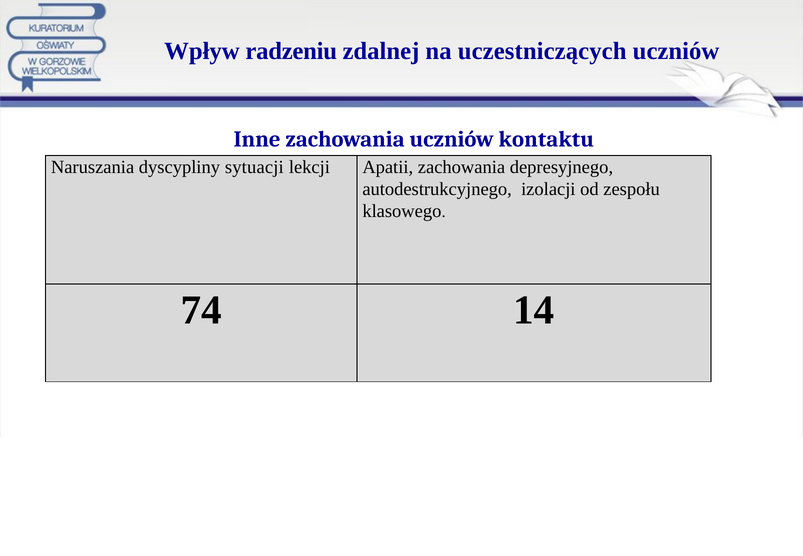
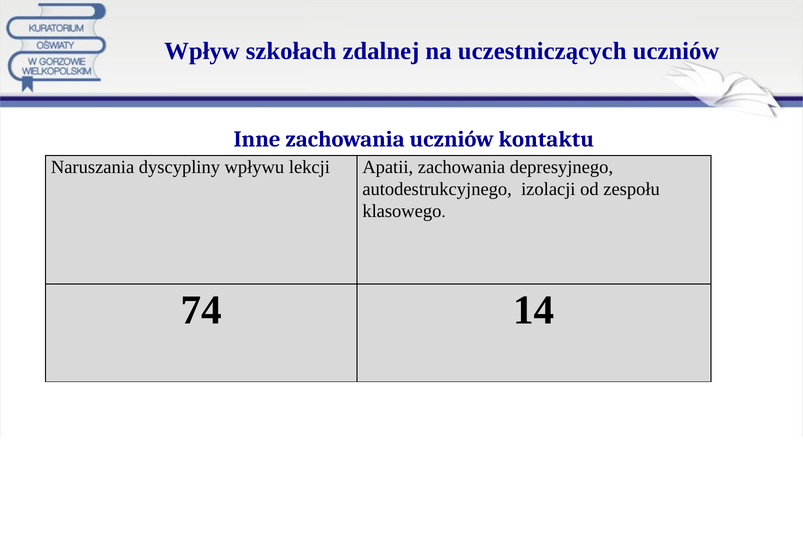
radzeniu: radzeniu -> szkołach (291, 51)
sytuacji: sytuacji -> wpływu (254, 167)
